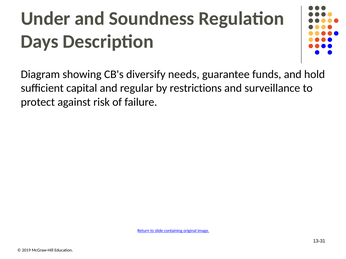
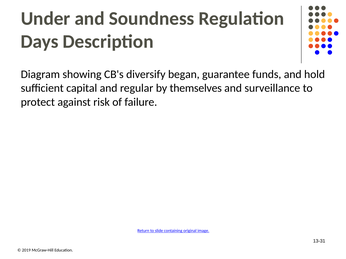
needs: needs -> began (184, 75)
restrictions: restrictions -> themselves (196, 88)
